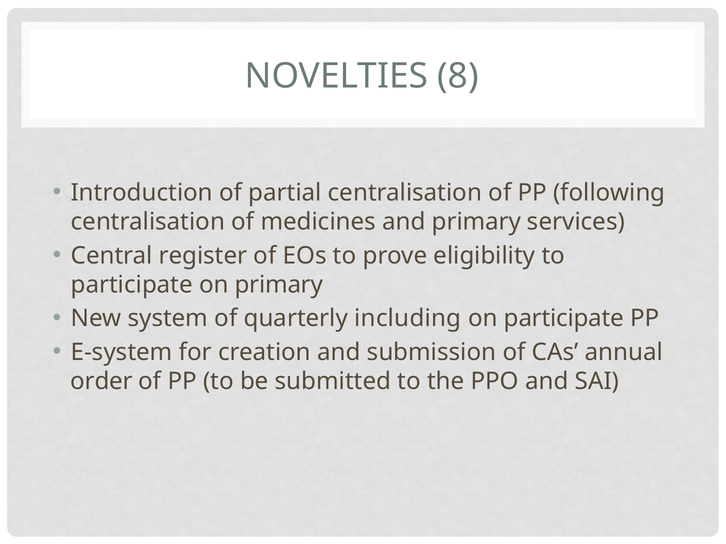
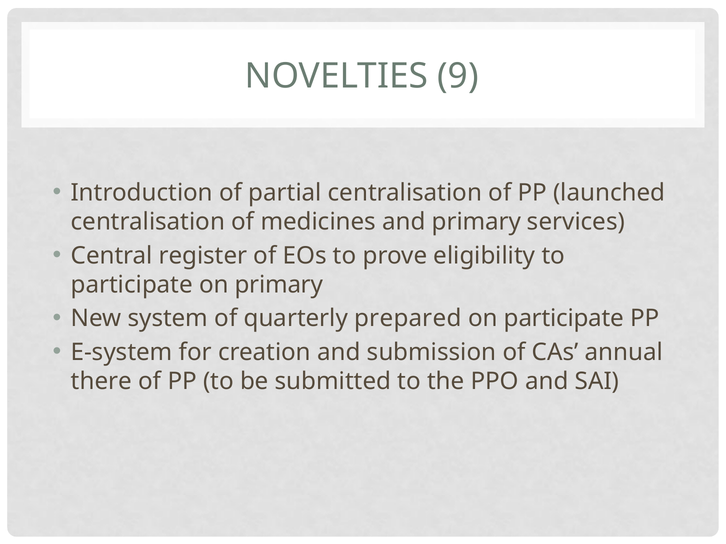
8: 8 -> 9 (458, 76)
following: following -> launched (609, 193)
including: including -> prepared (408, 319)
order: order -> there (101, 382)
